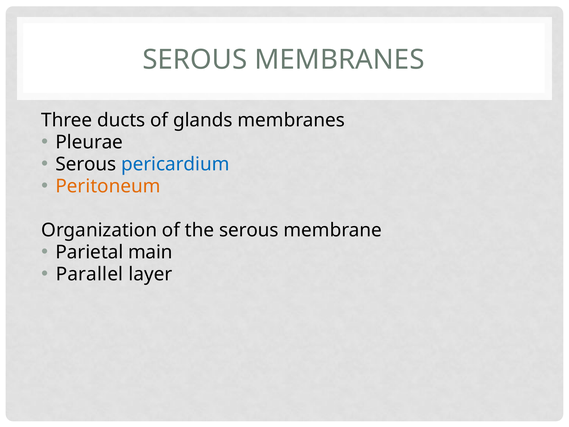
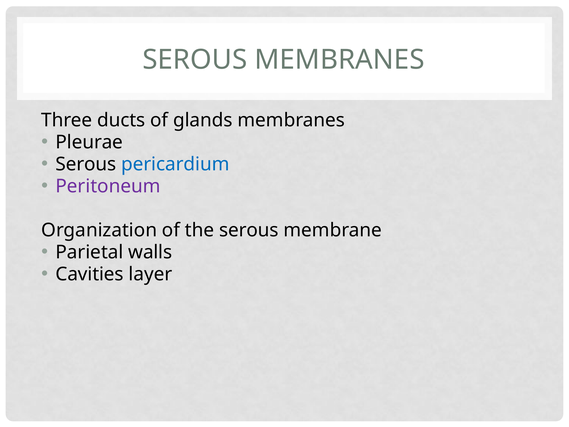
Peritoneum colour: orange -> purple (108, 186)
main: main -> walls (150, 252)
Parallel: Parallel -> Cavities (90, 274)
